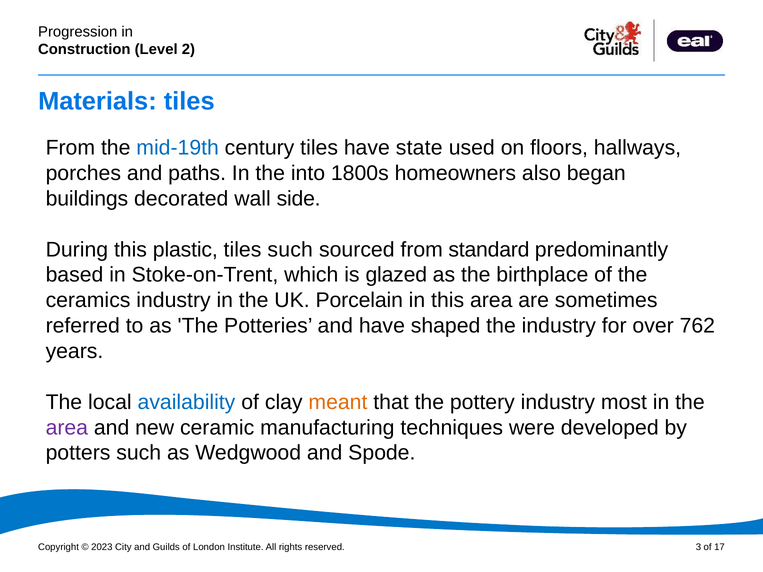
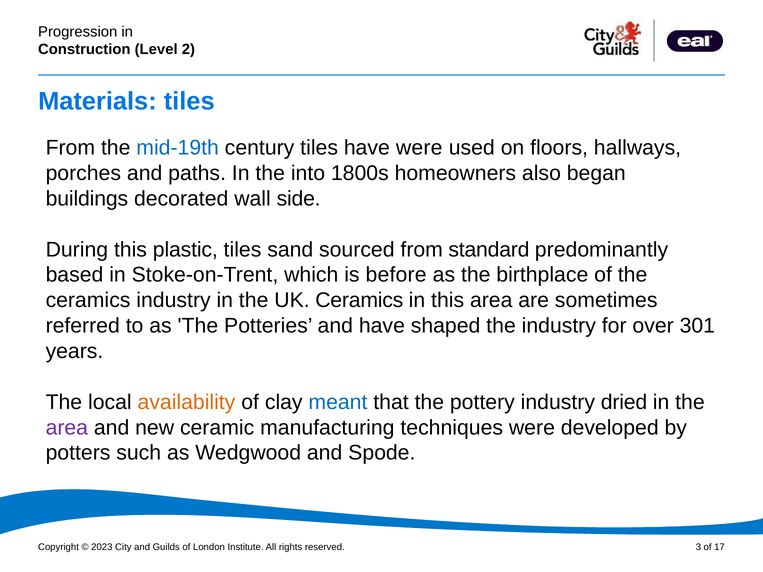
have state: state -> were (419, 148)
tiles such: such -> sand (290, 250)
glazed: glazed -> before (396, 275)
UK Porcelain: Porcelain -> Ceramics (359, 301)
762: 762 -> 301 (697, 326)
availability colour: blue -> orange (186, 402)
meant colour: orange -> blue (338, 402)
most: most -> dried (624, 402)
